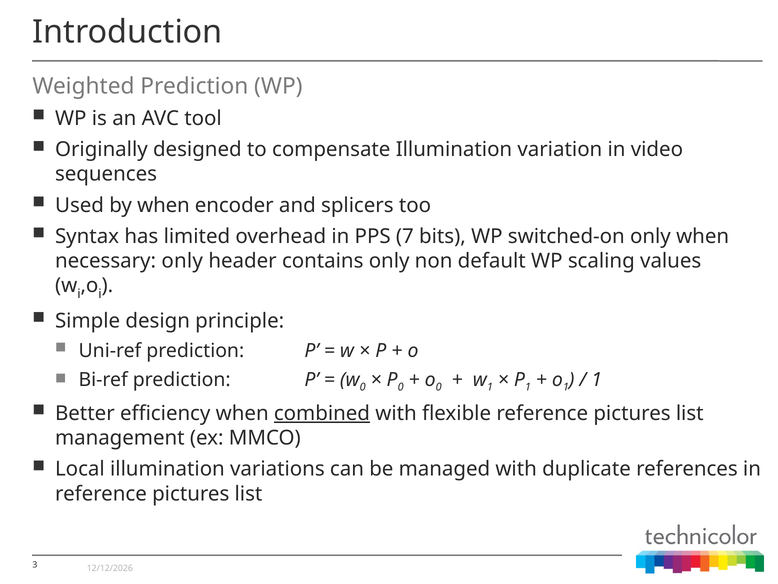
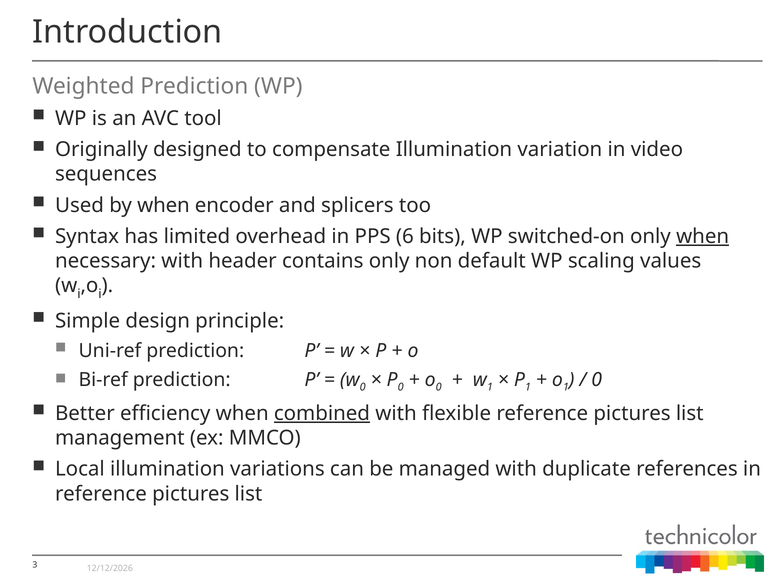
7: 7 -> 6 (405, 236)
when underline: none -> present (703, 236)
necessary only: only -> with (182, 261)
1: 1 -> 0 (597, 380)
